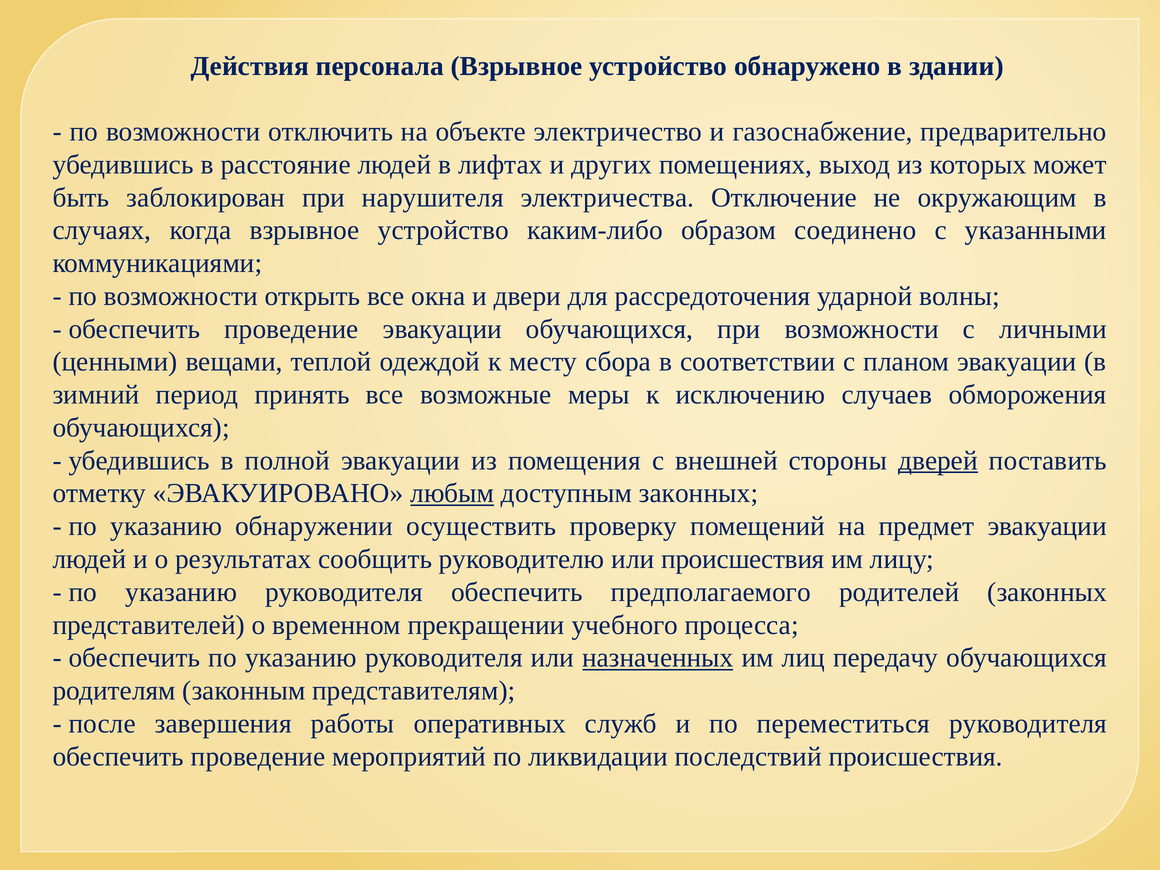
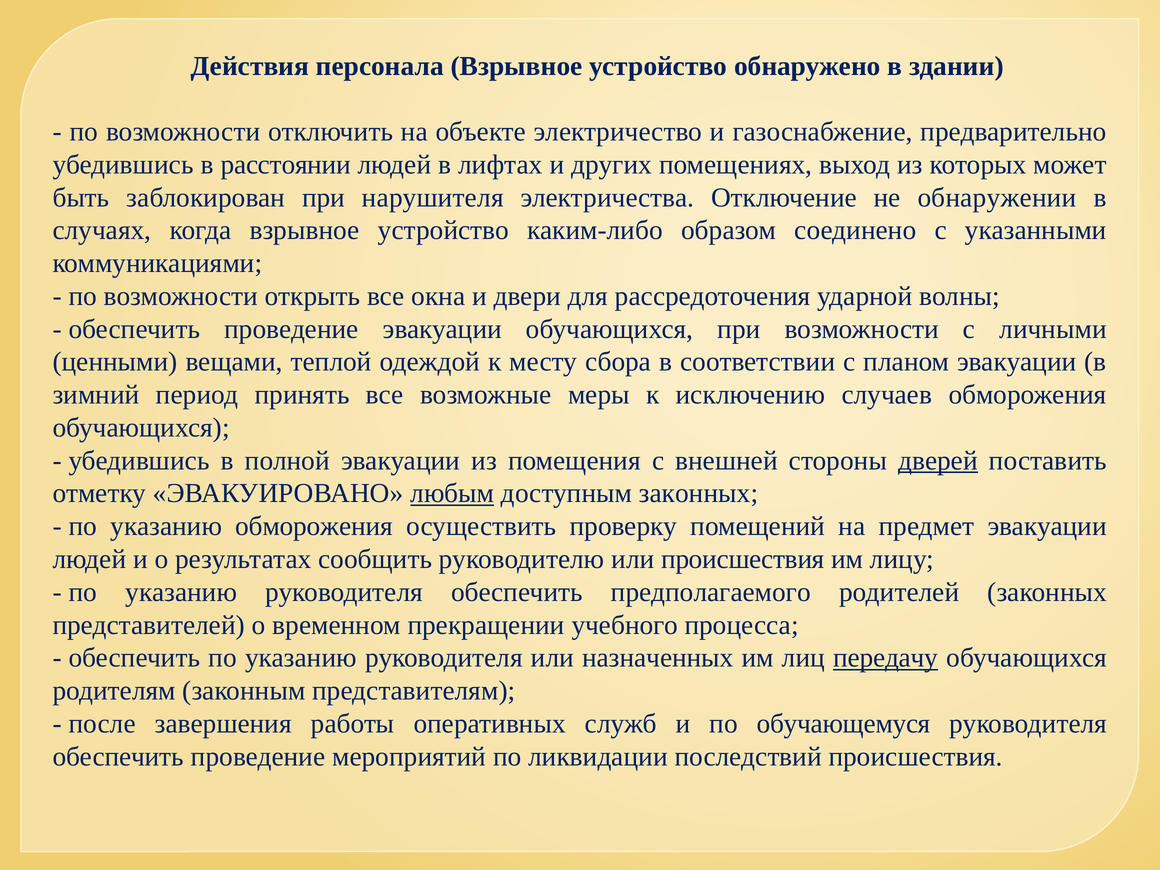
расстояние: расстояние -> расстоянии (286, 165)
окружающим: окружающим -> обнаружении (997, 198)
указанию обнаружении: обнаружении -> обморожения (314, 526)
назначенных underline: present -> none (658, 658)
передачу underline: none -> present (886, 658)
переместиться: переместиться -> обучающемуся (844, 724)
